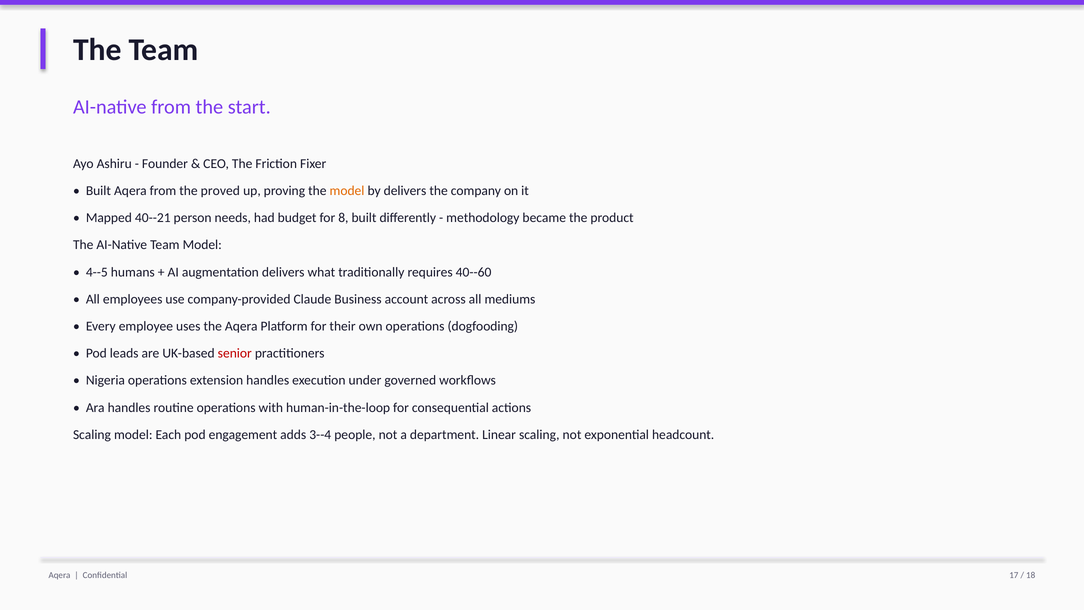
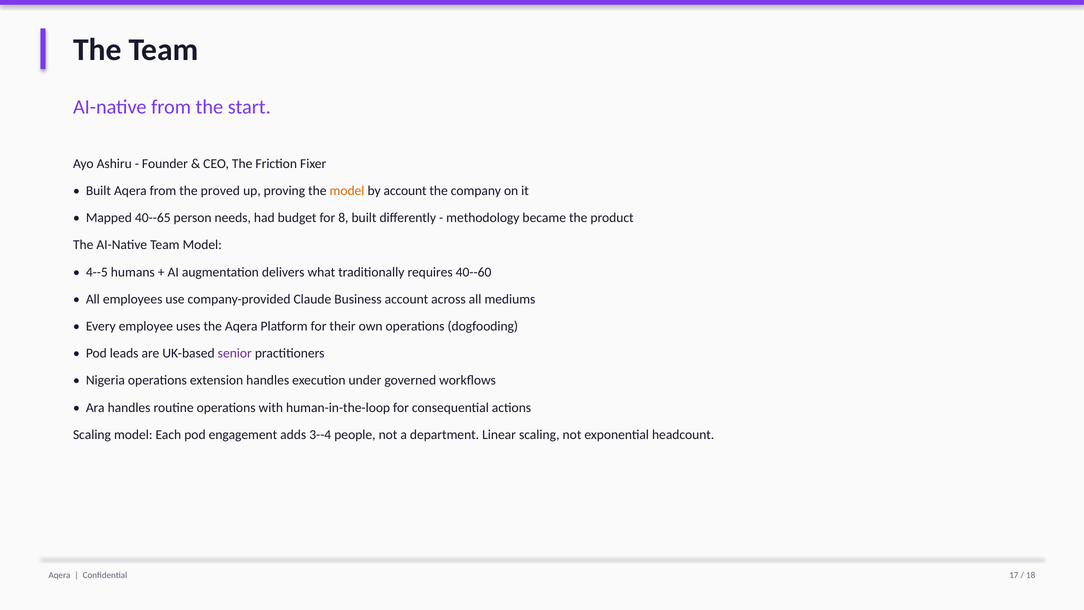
by delivers: delivers -> account (405, 191)
40--21: 40--21 -> 40--65 (153, 218)
senior colour: red -> purple (235, 353)
